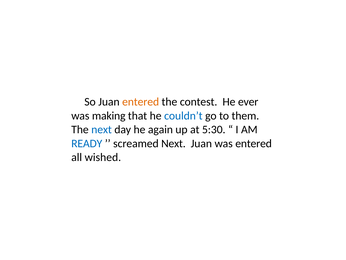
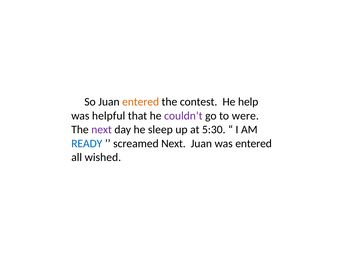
ever: ever -> help (248, 102)
making: making -> helpful (109, 116)
couldn’t colour: blue -> purple (183, 116)
them: them -> were (245, 116)
next colour: blue -> purple (102, 129)
again: again -> sleep (160, 129)
